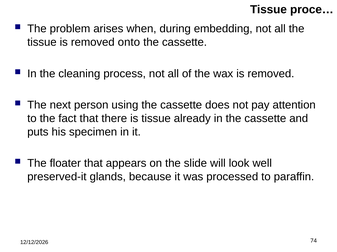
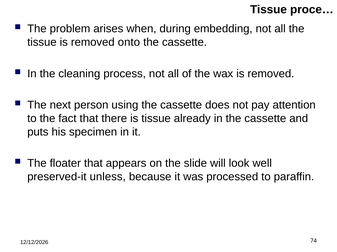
glands: glands -> unless (108, 177)
